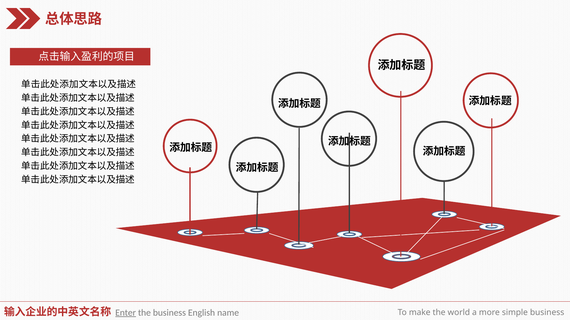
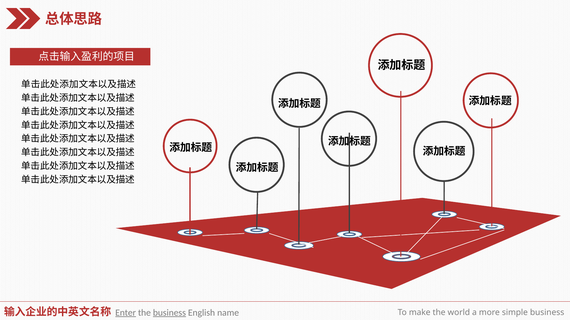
business underline: none -> present (169, 313)
